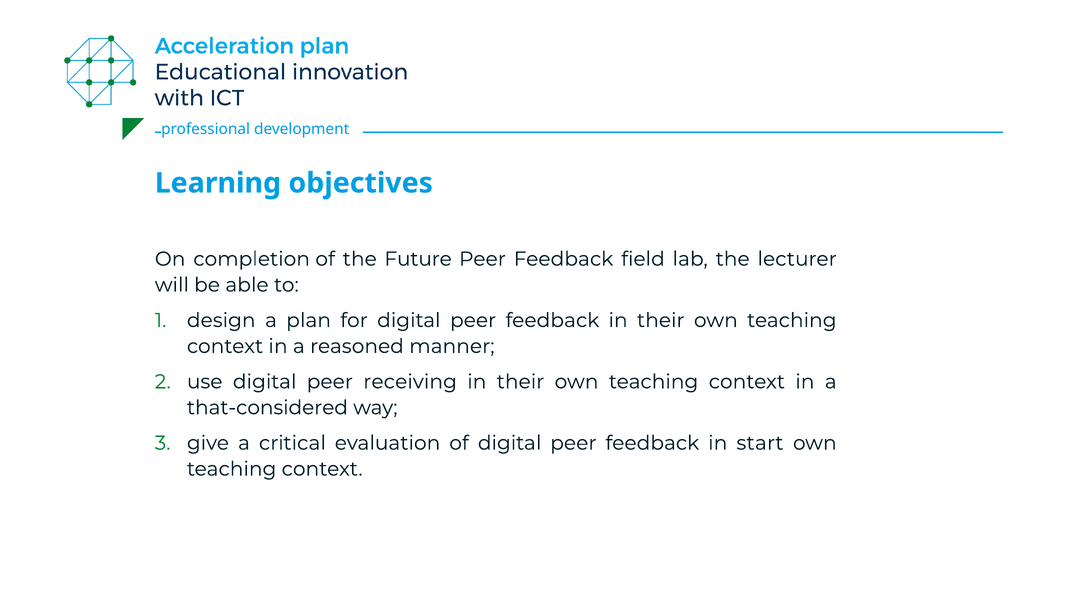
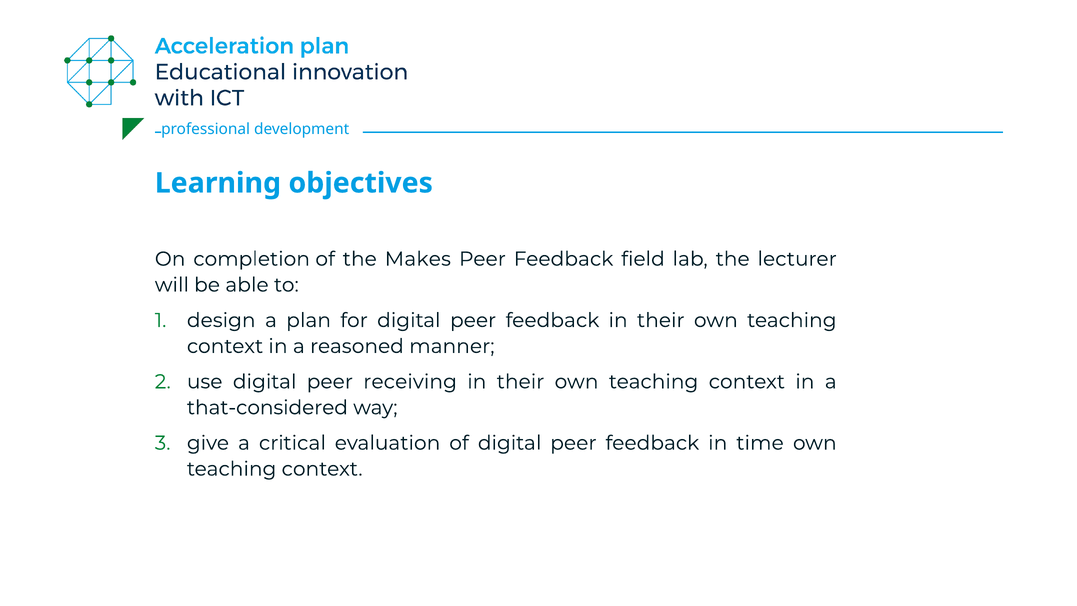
Future: Future -> Makes (418, 259)
start: start -> time (760, 443)
